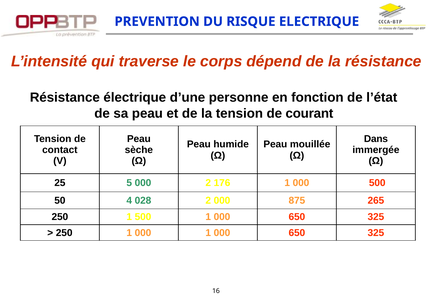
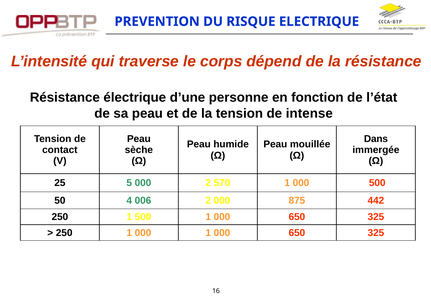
courant: courant -> intense (309, 114)
176: 176 -> 570 (222, 183)
028: 028 -> 006 (143, 201)
265: 265 -> 442 (376, 201)
